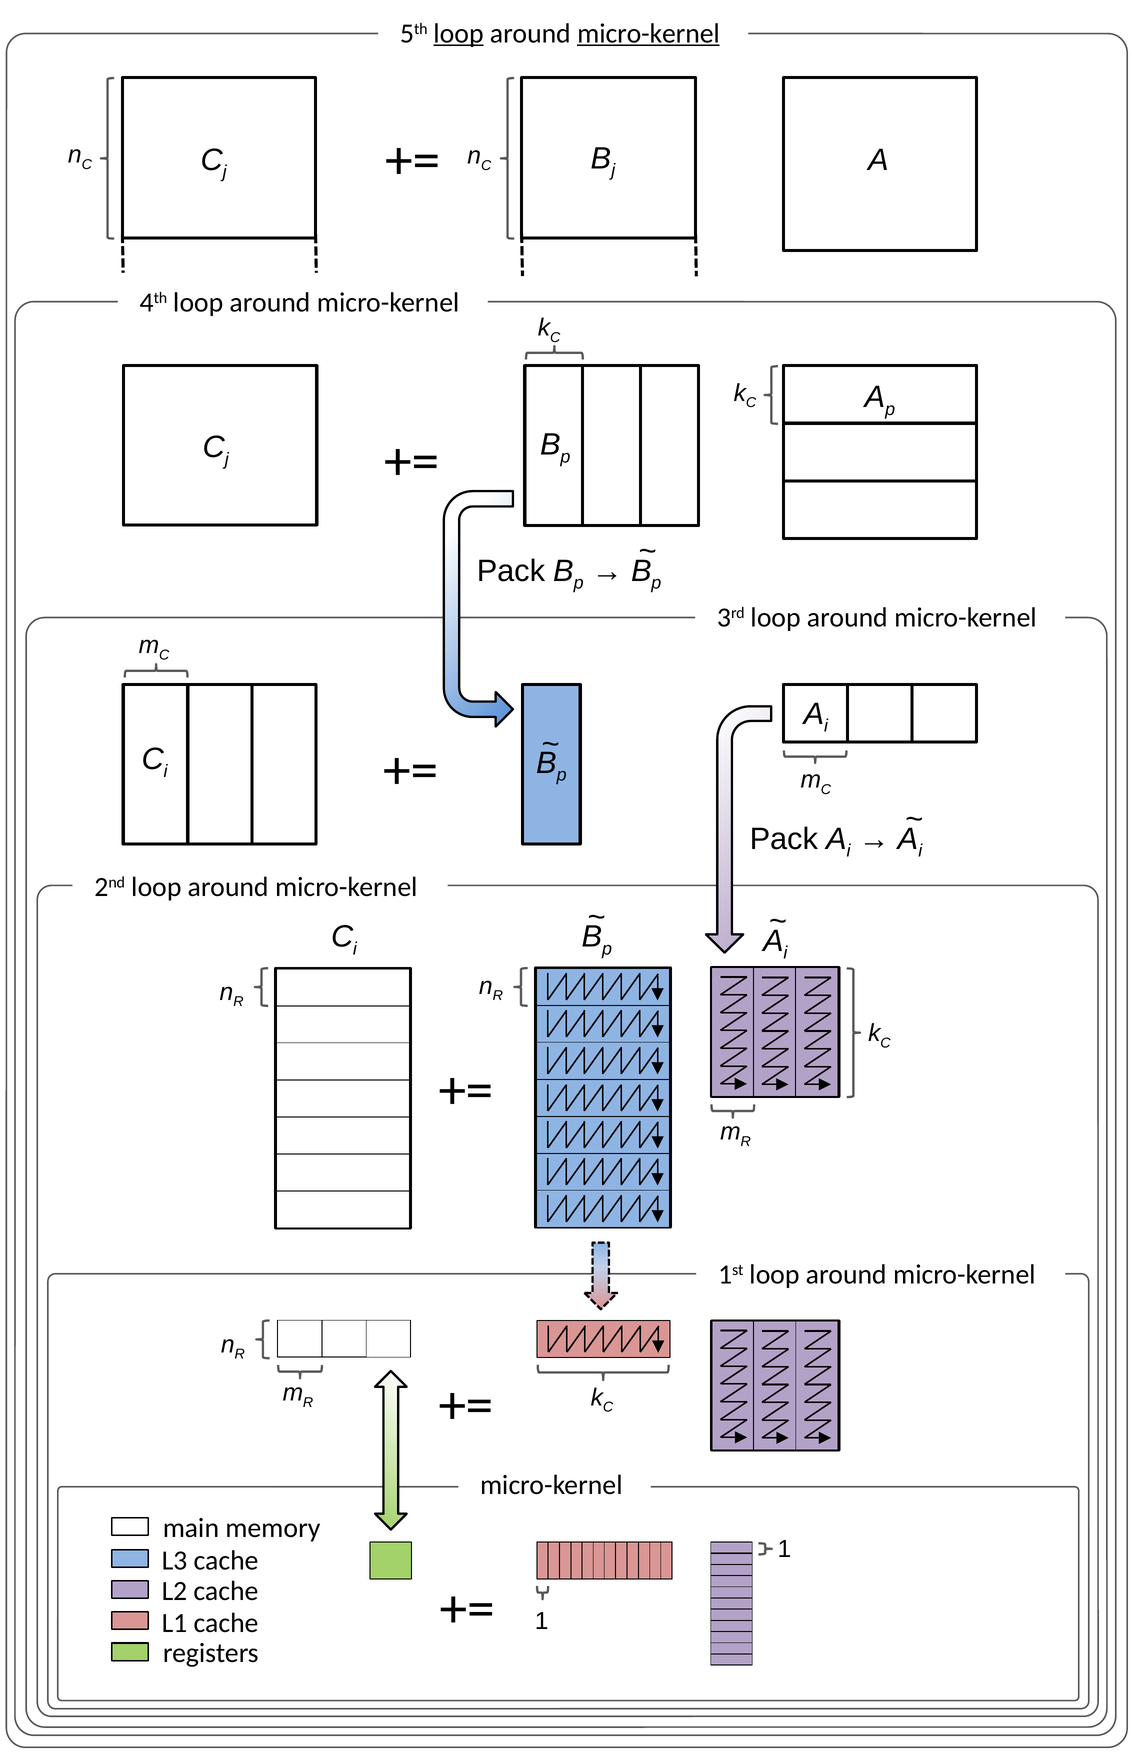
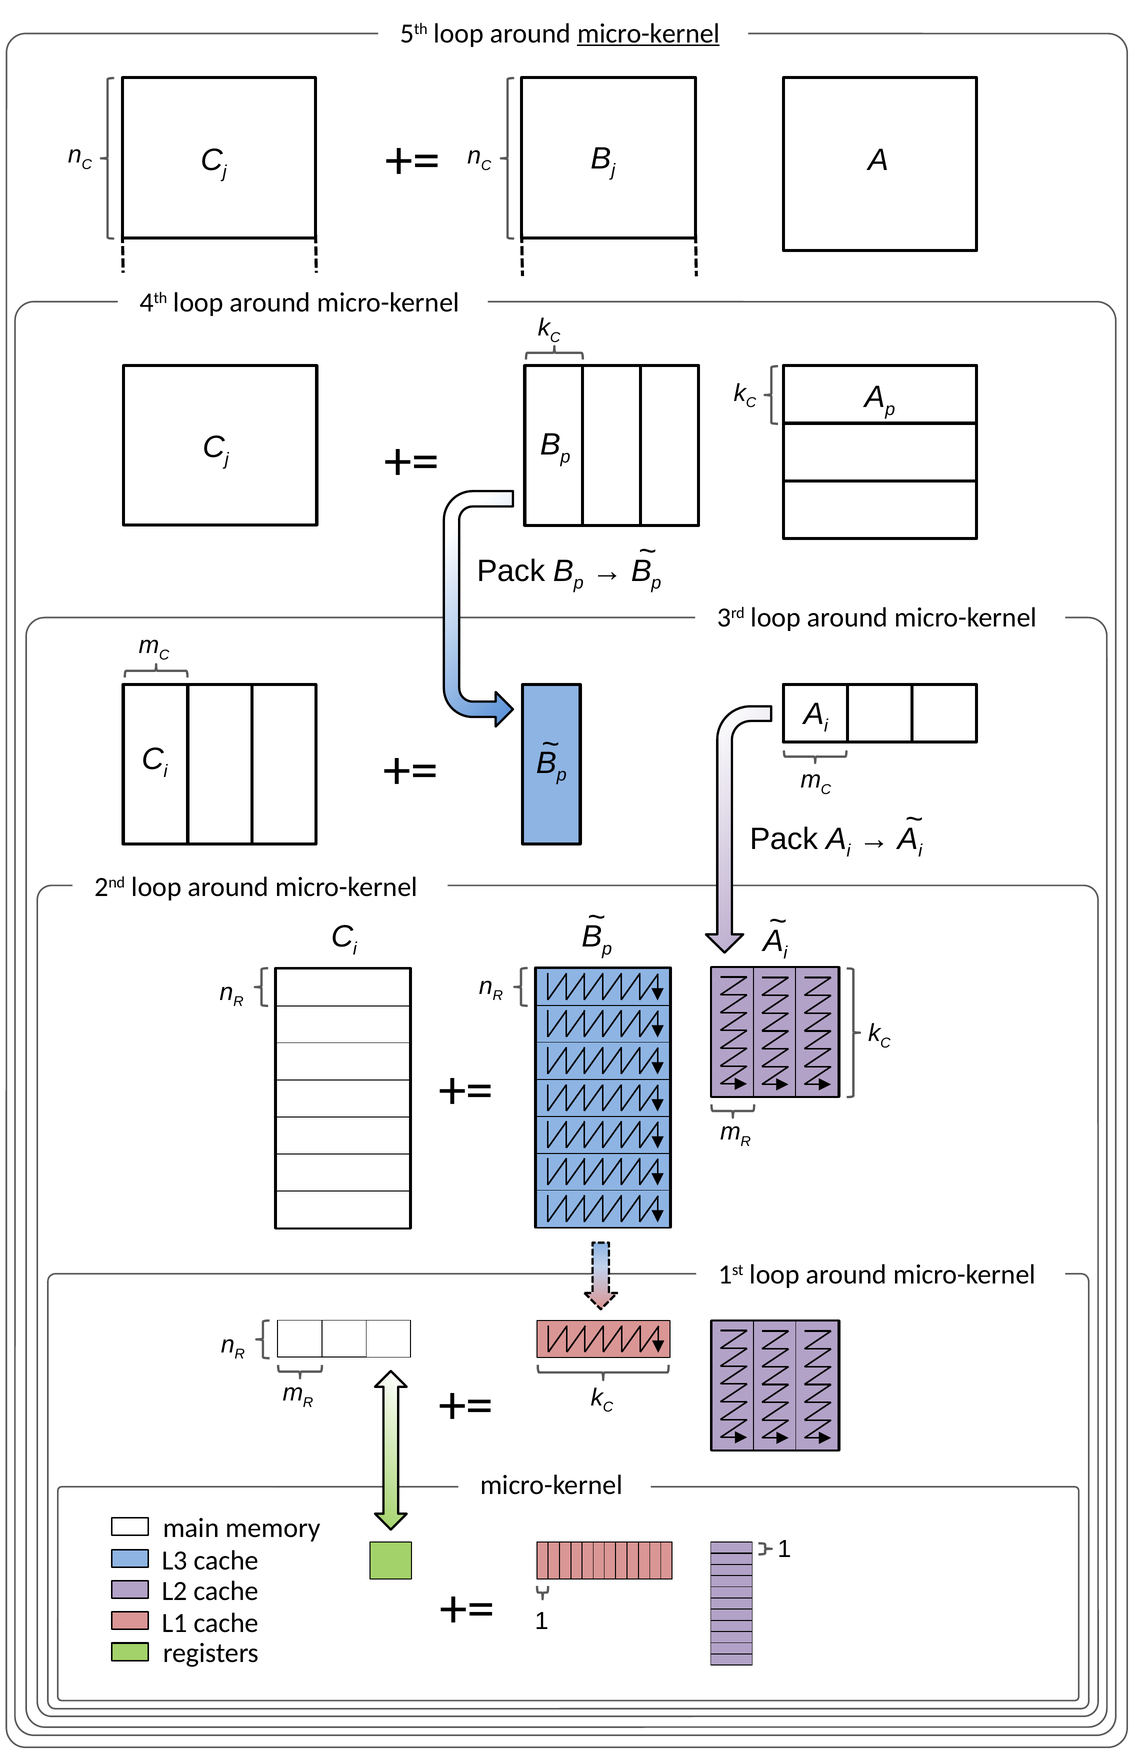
loop underline: present -> none (458, 33)
